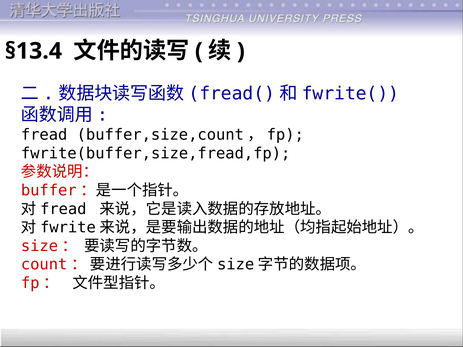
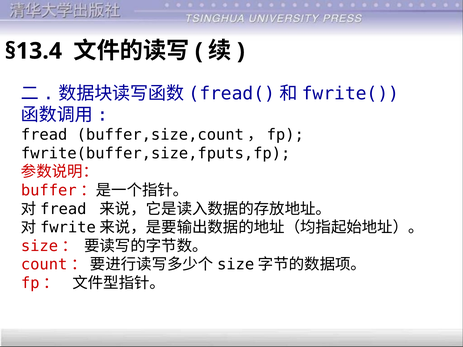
fwrite(buffer,size,fread,fp: fwrite(buffer,size,fread,fp -> fwrite(buffer,size,fputs,fp (156, 154)
